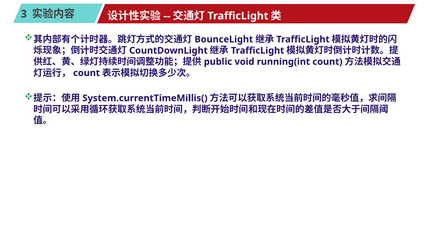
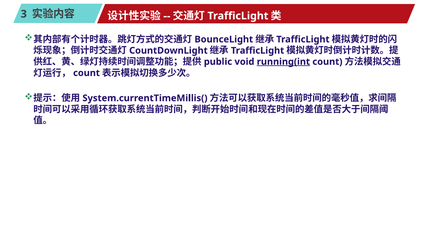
running(int underline: none -> present (283, 62)
